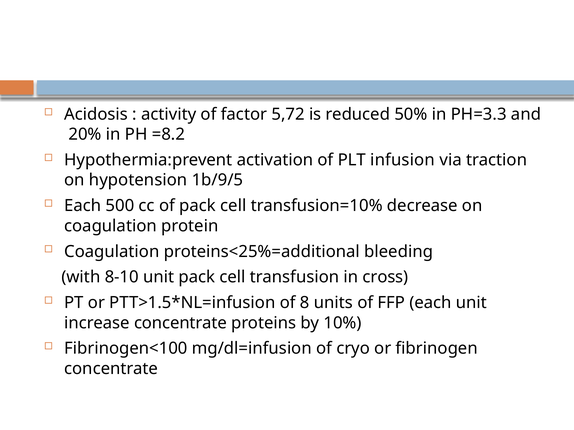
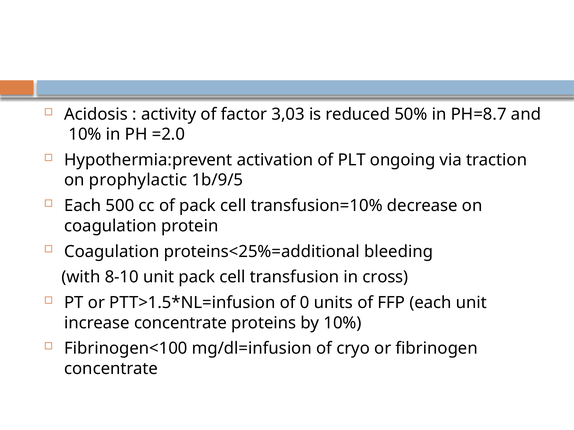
5,72: 5,72 -> 3,03 (288, 114)
PH=3.3: PH=3.3 -> PH=8.7 (479, 114)
20%: 20% -> 10% (85, 135)
=8.2: =8.2 -> =2.0 (168, 135)
infusion: infusion -> ongoing (403, 160)
hypotension: hypotension -> prophylactic (138, 180)
8: 8 -> 0 (305, 303)
